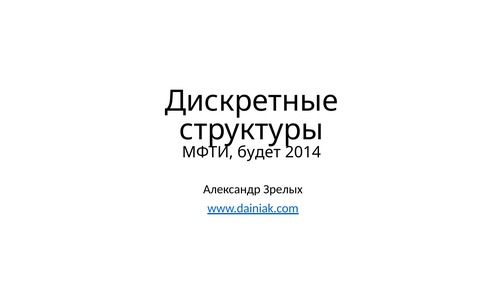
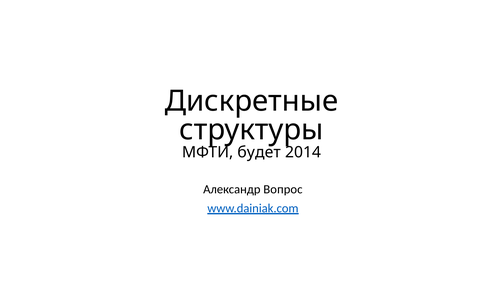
Зрелых: Зрелых -> Вопрос (283, 189)
